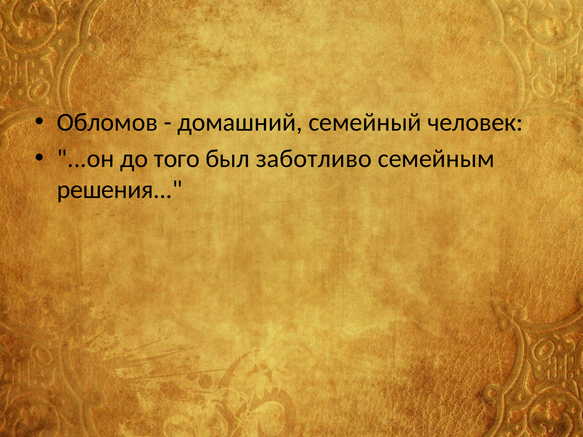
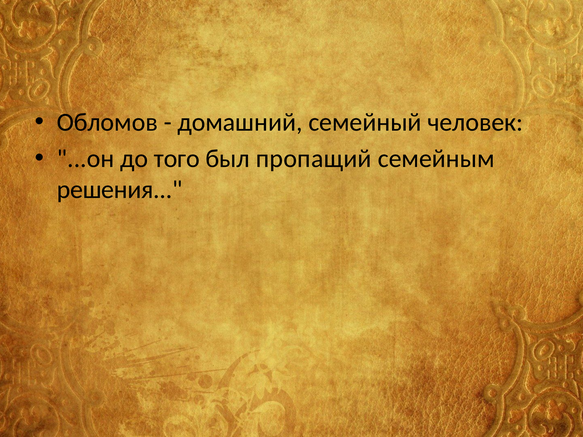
заботливо: заботливо -> пропащий (314, 159)
